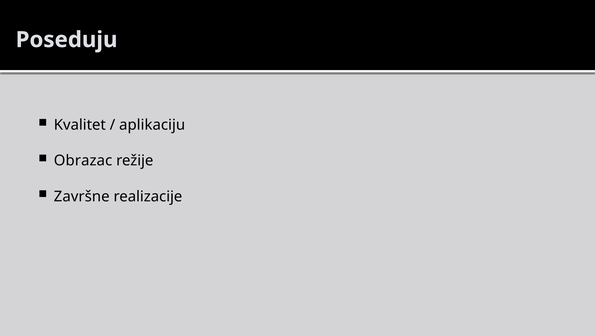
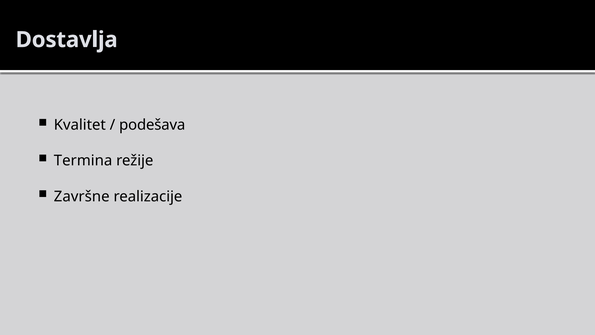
Poseduju: Poseduju -> Dostavlja (67, 40)
aplikaciju: aplikaciju -> podešava (152, 125)
Obrazac: Obrazac -> Termina (83, 161)
